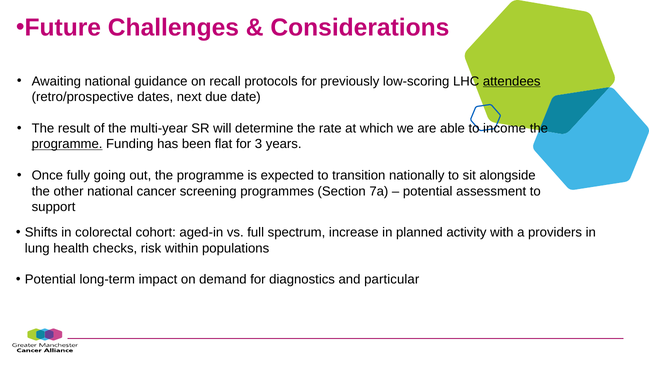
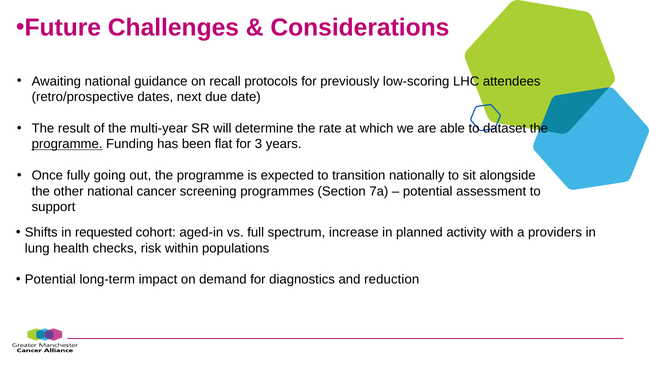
attendees underline: present -> none (512, 81)
income: income -> dataset (505, 128)
colorectal: colorectal -> requested (104, 232)
particular: particular -> reduction (392, 280)
